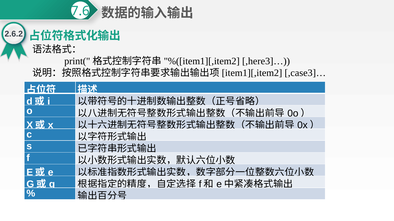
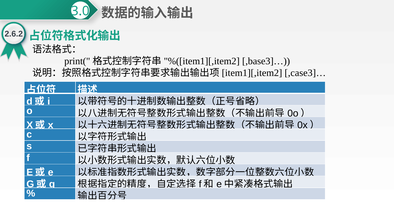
7.6: 7.6 -> 3.0 (80, 11)
,here3]…: ,here3]… -> ,base3]… (266, 61)
